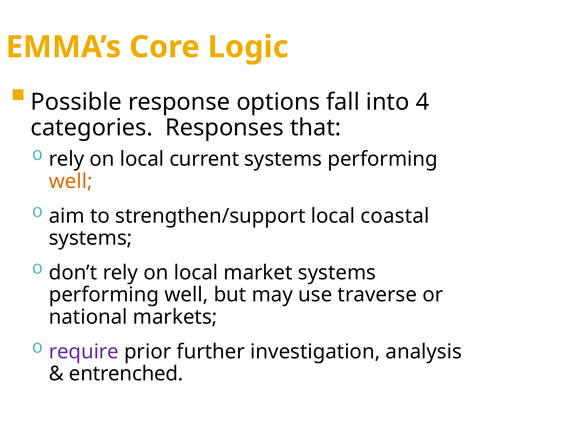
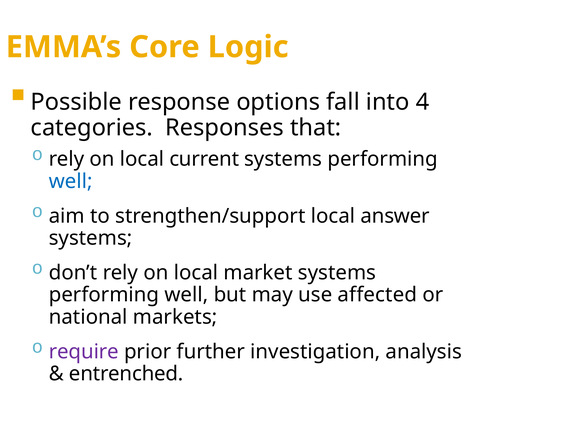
well colour: orange -> blue (71, 181)
coastal: coastal -> answer (395, 216)
traverse: traverse -> affected (377, 295)
